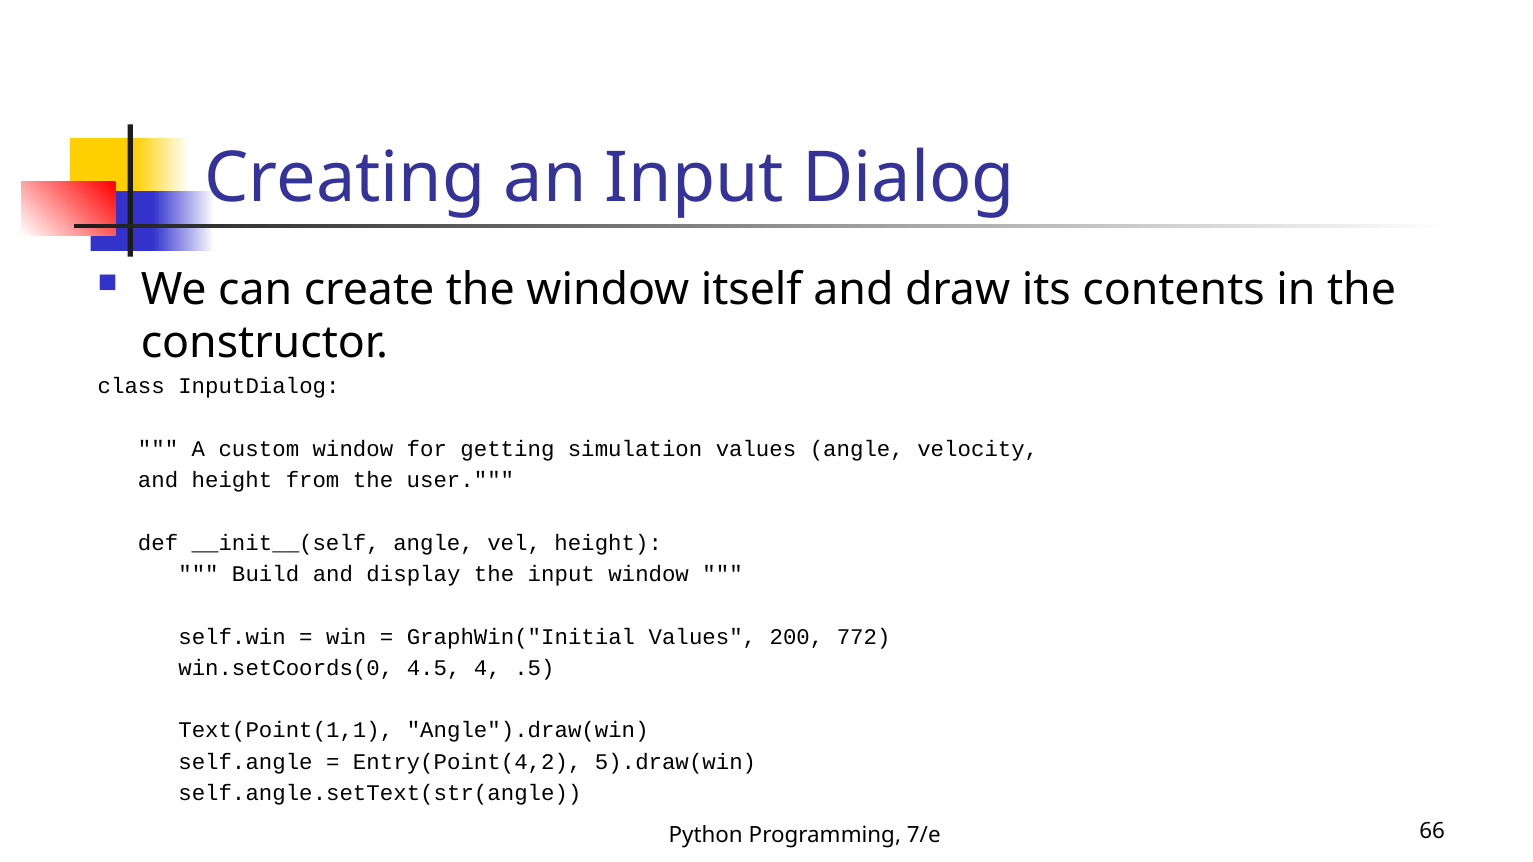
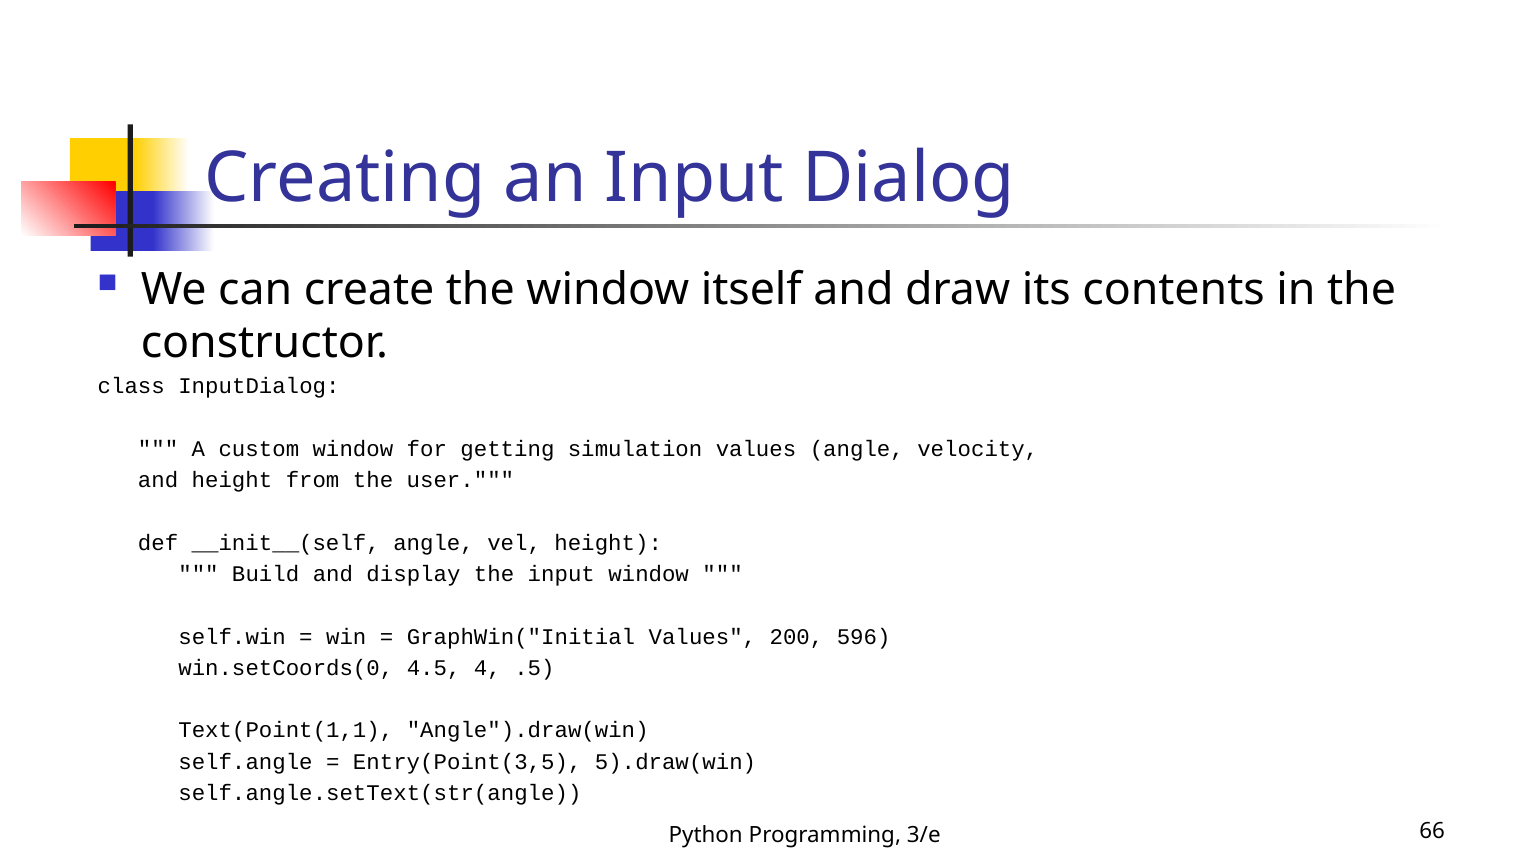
772: 772 -> 596 (864, 637)
Entry(Point(4,2: Entry(Point(4,2 -> Entry(Point(3,5 (467, 762)
7/e: 7/e -> 3/e (924, 835)
